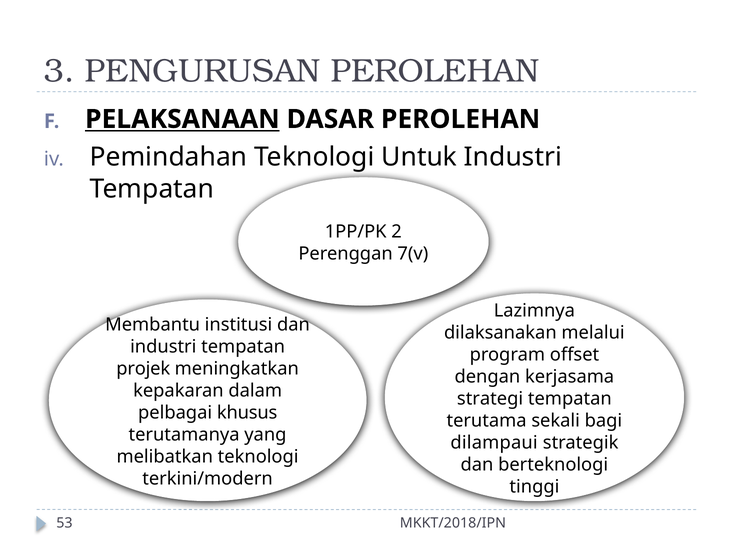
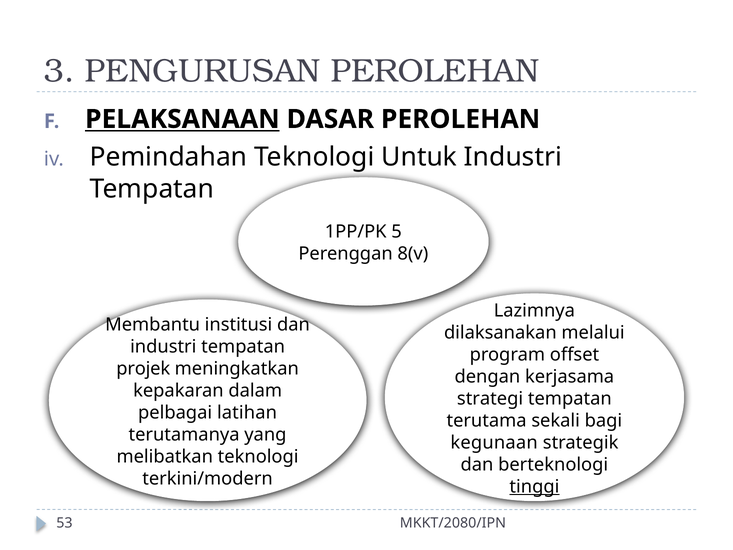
2: 2 -> 5 (397, 232)
7(v: 7(v -> 8(v (413, 254)
khusus: khusus -> latihan (247, 412)
dilampaui: dilampaui -> kegunaan (494, 442)
tinggi underline: none -> present (534, 486)
MKKT/2018/IPN: MKKT/2018/IPN -> MKKT/2080/IPN (453, 523)
